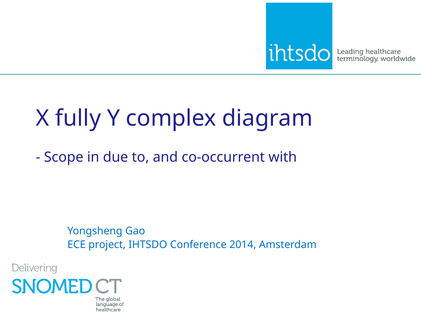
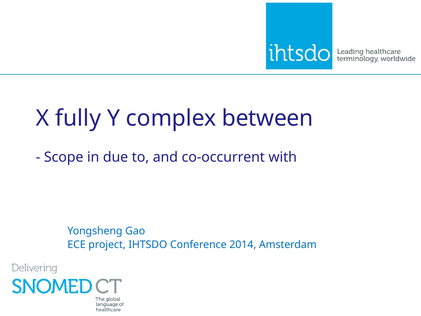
diagram: diagram -> between (268, 118)
